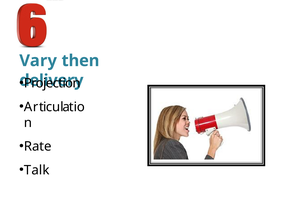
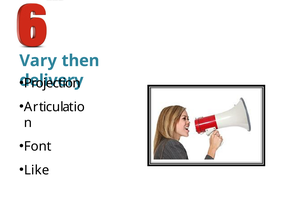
Rate: Rate -> Font (38, 146)
Talk: Talk -> Like (37, 170)
